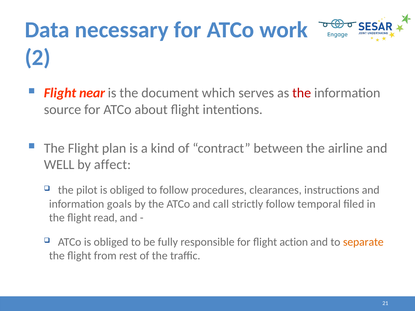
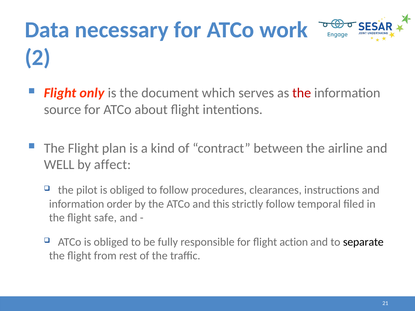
near: near -> only (92, 93)
goals: goals -> order (119, 204)
call: call -> this (221, 204)
read: read -> safe (105, 218)
separate colour: orange -> black (363, 242)
